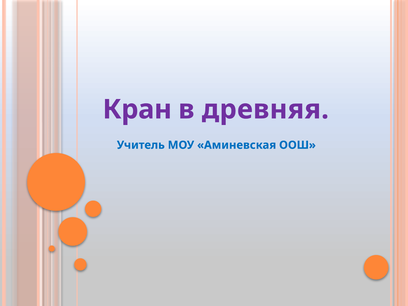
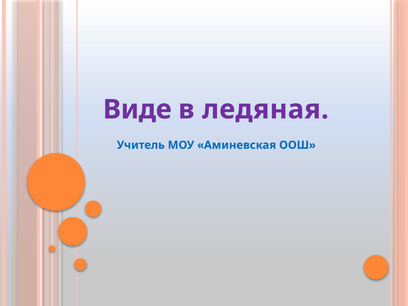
Кран: Кран -> Виде (137, 109)
древняя: древняя -> ледяная (265, 109)
